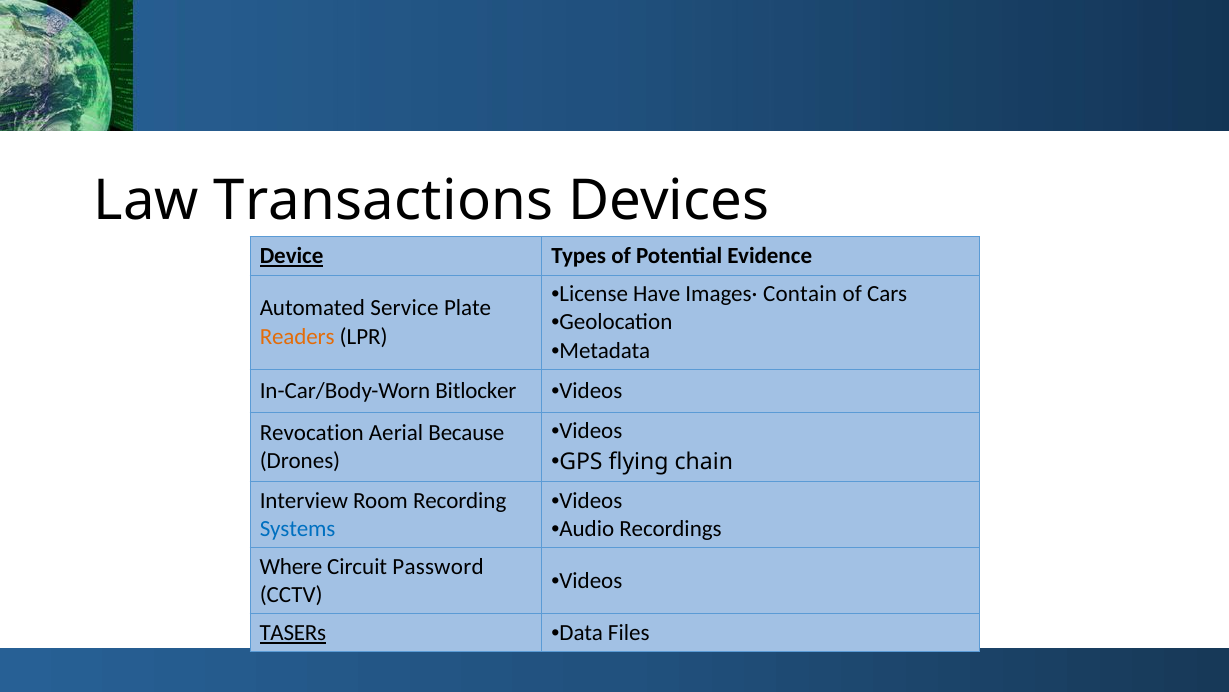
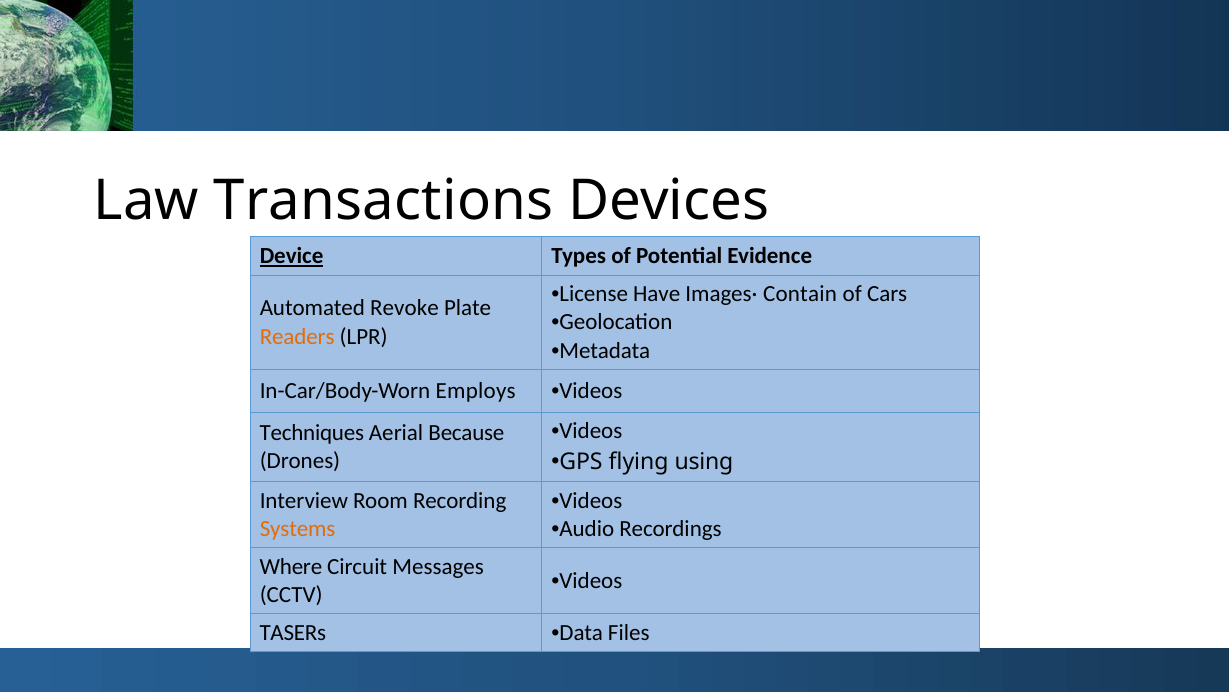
Service: Service -> Revoke (404, 308)
Bitlocker: Bitlocker -> Employs (476, 390)
Revocation: Revocation -> Techniques (312, 432)
chain: chain -> using (704, 461)
Systems colour: blue -> orange (298, 528)
Password: Password -> Messages (438, 566)
TASERs underline: present -> none (293, 632)
